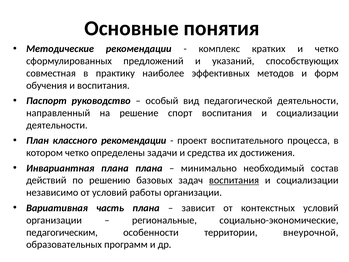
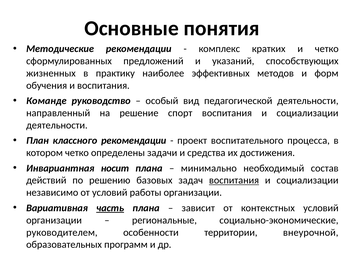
совместная: совместная -> жизненных (51, 73)
Паспорт: Паспорт -> Команде (46, 101)
Инвариантная плана: плана -> носит (115, 168)
часть underline: none -> present (110, 208)
педагогическим: педагогическим -> руководителем (62, 232)
